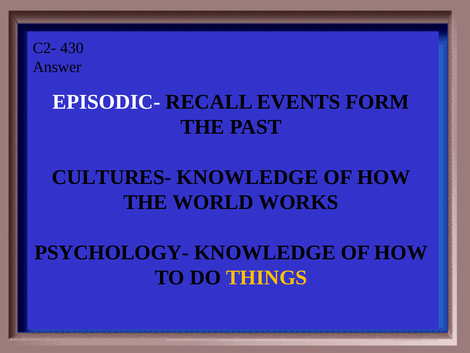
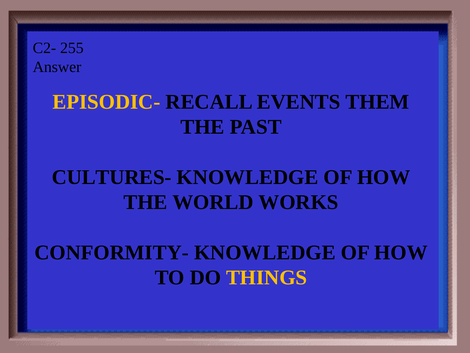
430: 430 -> 255 (72, 48)
EPISODIC- colour: white -> yellow (106, 102)
FORM: FORM -> THEM (377, 102)
PSYCHOLOGY-: PSYCHOLOGY- -> CONFORMITY- (112, 252)
